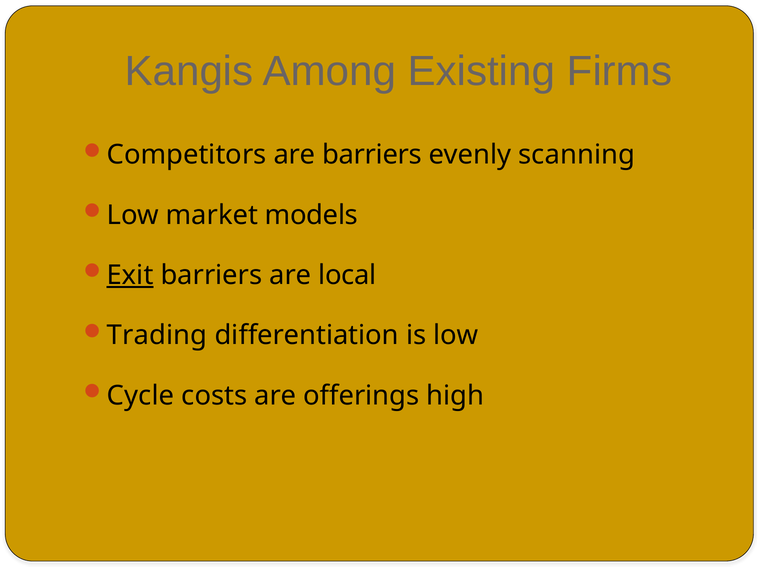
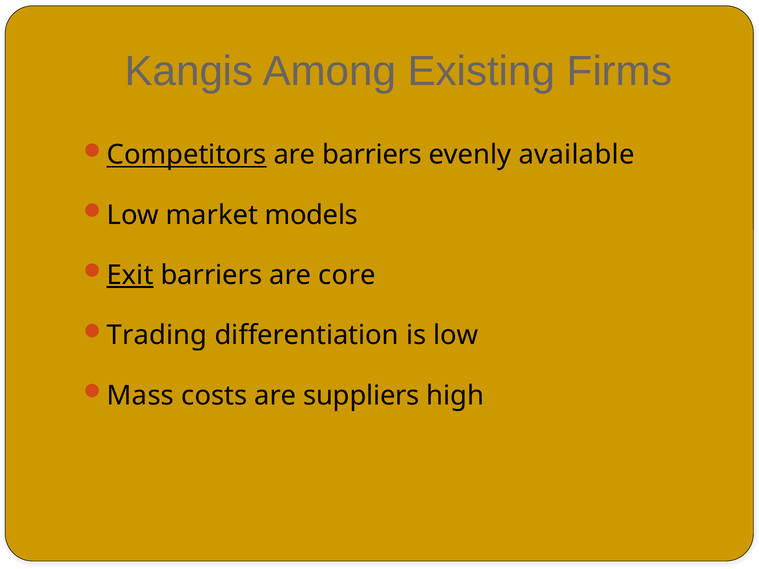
Competitors underline: none -> present (187, 155)
scanning: scanning -> available (577, 155)
local: local -> core (347, 275)
Cycle: Cycle -> Mass (140, 396)
offerings: offerings -> suppliers (361, 396)
